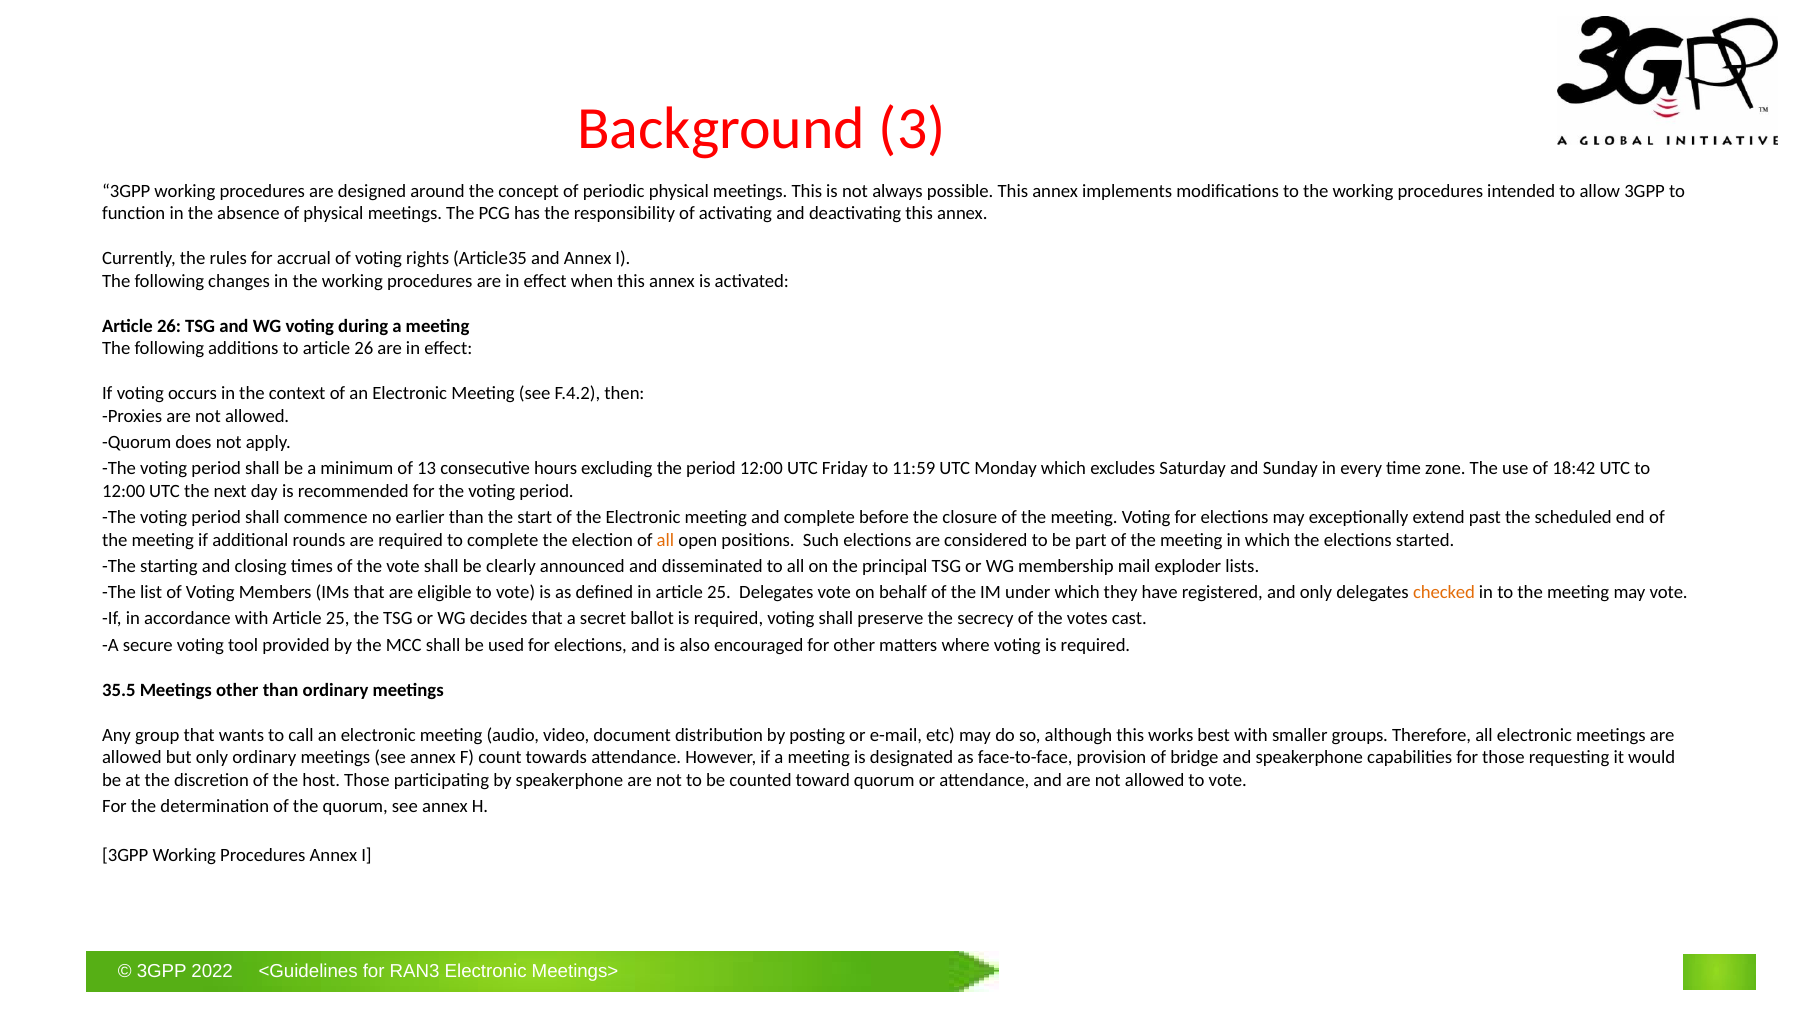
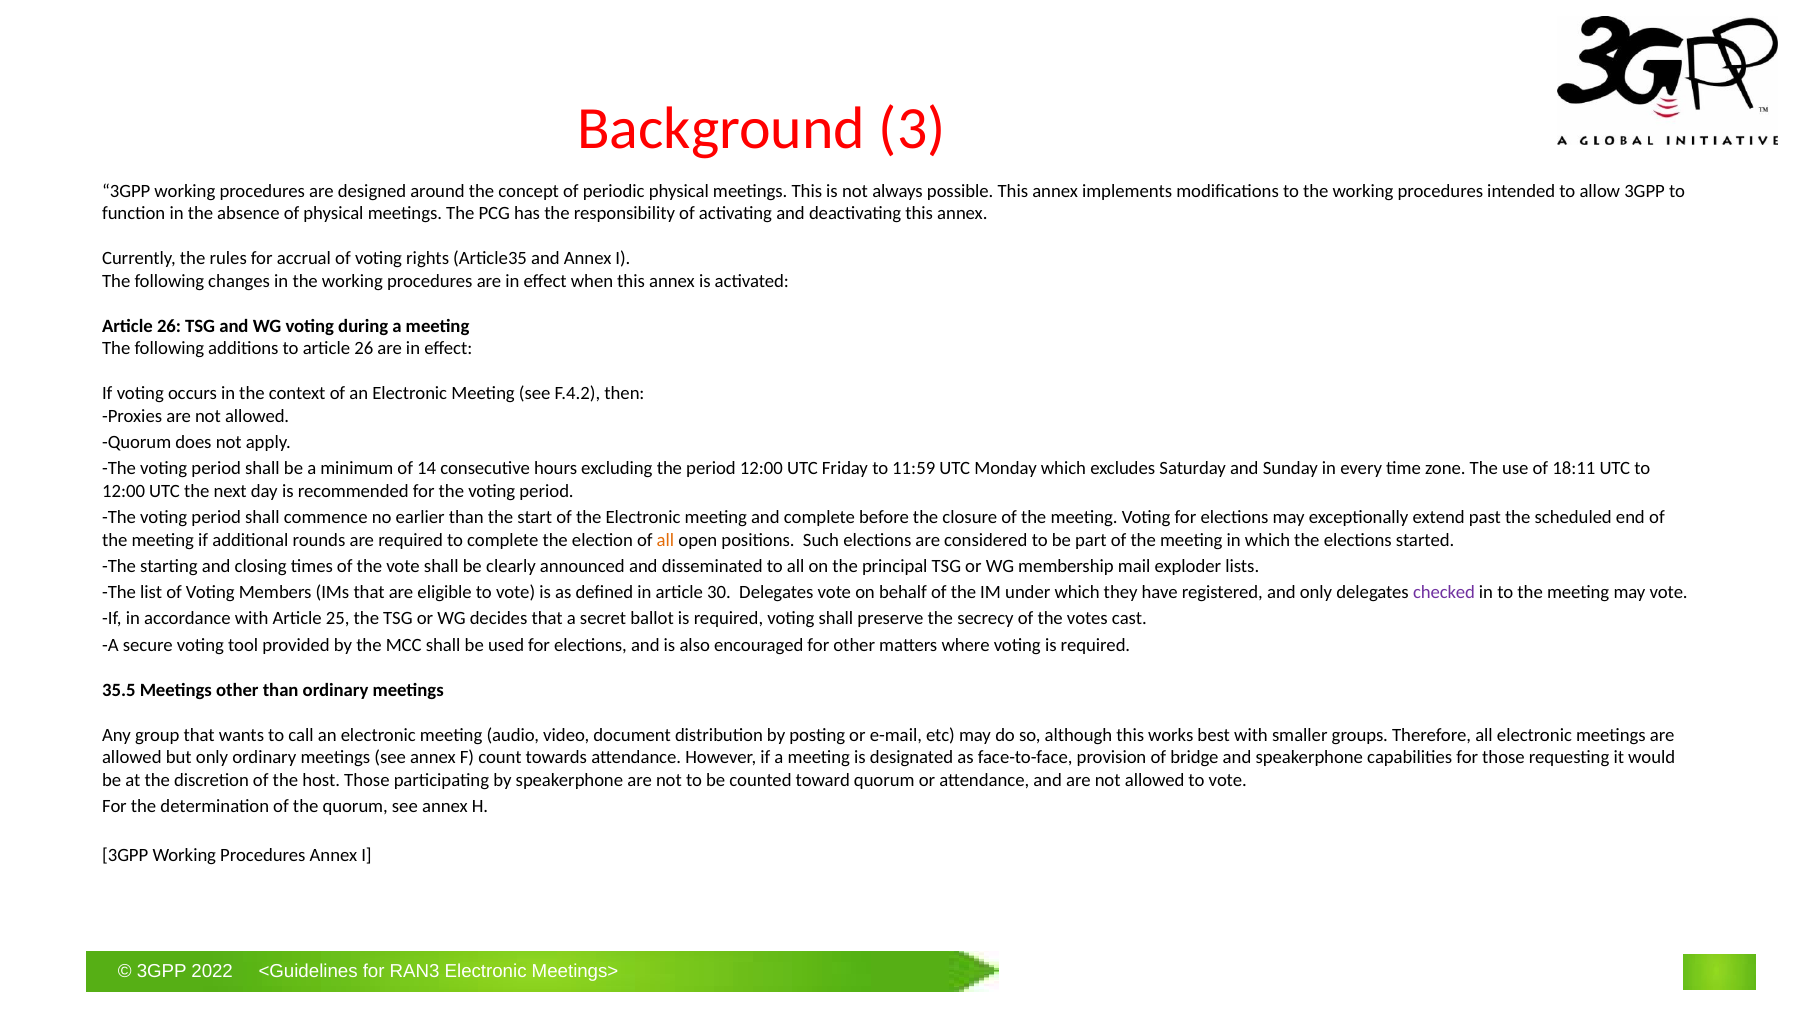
13: 13 -> 14 (427, 469)
18:42: 18:42 -> 18:11 (1574, 469)
in article 25: 25 -> 30 (719, 593)
checked colour: orange -> purple (1444, 593)
